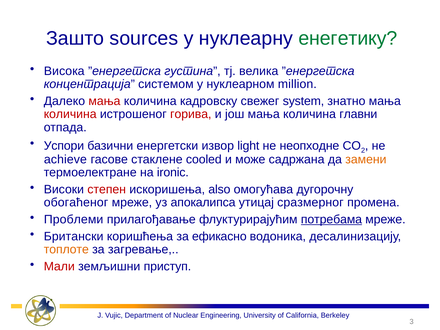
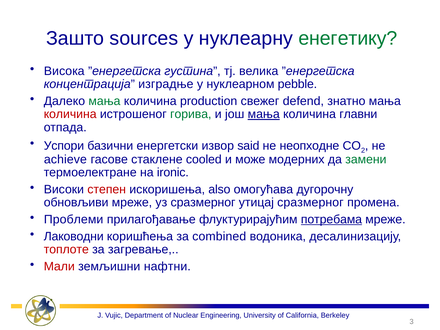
системом: системом -> изградње (166, 84)
million: million -> pebble (297, 84)
мања colour: red -> green (104, 101)
кадровску: кадровску -> production (209, 101)
system: system -> defend (303, 101)
горива colour: red -> green (191, 114)
мања underline: none -> present (264, 114)
light: light -> said (248, 146)
садржана: садржана -> модерних (297, 159)
замени colour: orange -> green (366, 159)
обогаћеног: обогаћеног -> обновљиви (76, 203)
уз апокалипса: апокалипса -> сразмерног (203, 203)
Британски: Британски -> Лаководни (74, 236)
ефикасно: ефикасно -> combined (219, 236)
топлоте colour: orange -> red (66, 250)
приступ: приступ -> нафтни (167, 266)
